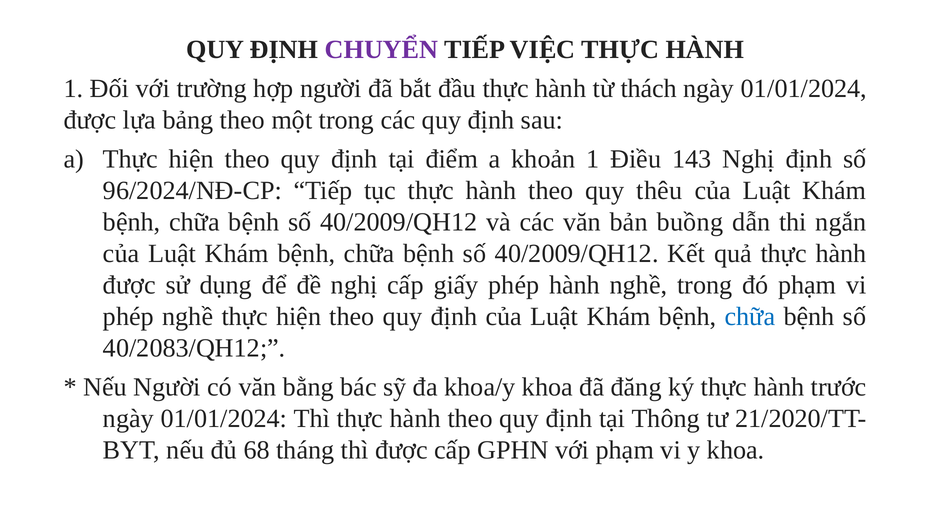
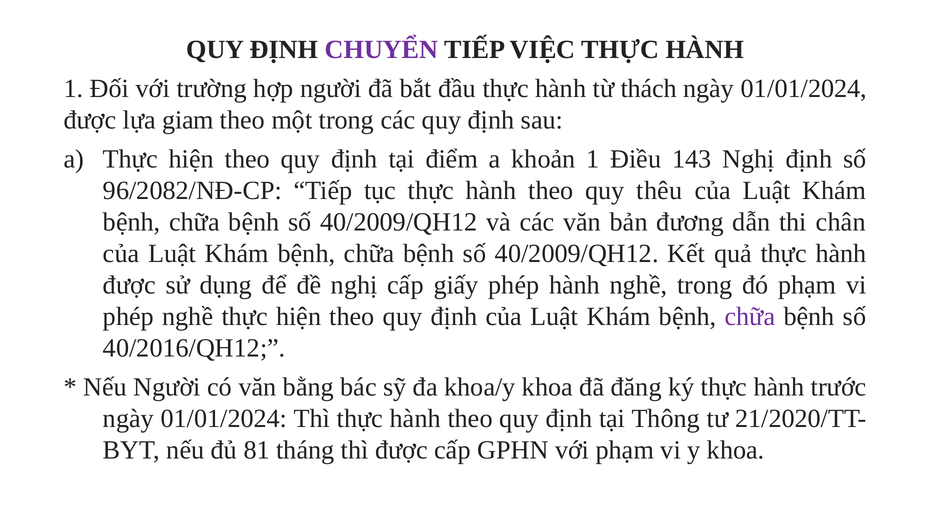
bảng: bảng -> giam (188, 120)
96/2024/NĐ-CP: 96/2024/NĐ-CP -> 96/2082/NĐ-CP (192, 191)
buồng: buồng -> đương (690, 222)
ngắn: ngắn -> chân (841, 222)
chữa colour: blue -> purple (750, 316)
40/2083/QH12: 40/2083/QH12 -> 40/2016/QH12 (194, 348)
68: 68 -> 81 (257, 450)
